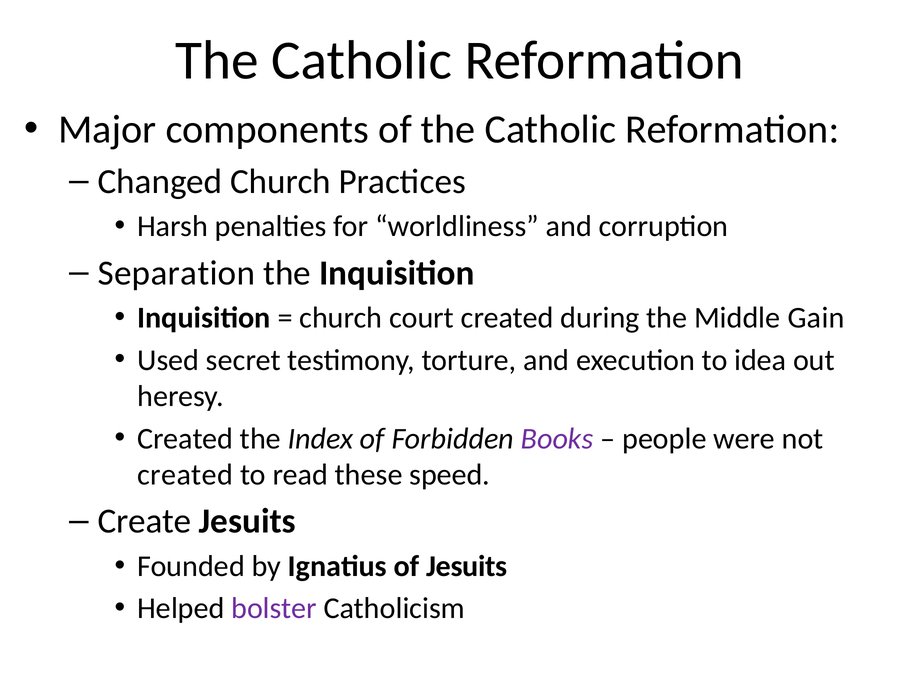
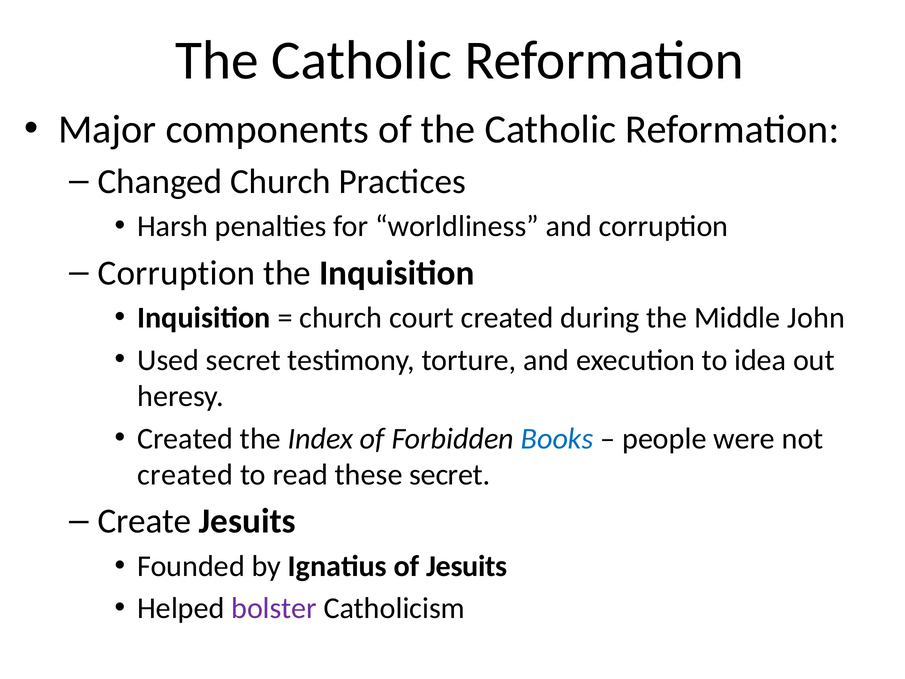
Separation: Separation -> Corruption (176, 273)
Gain: Gain -> John (816, 318)
Books colour: purple -> blue (557, 438)
these speed: speed -> secret (450, 475)
